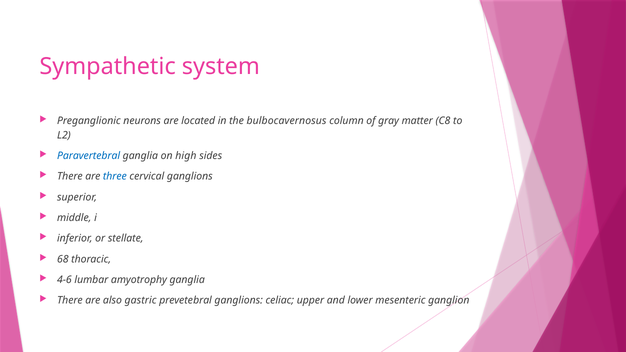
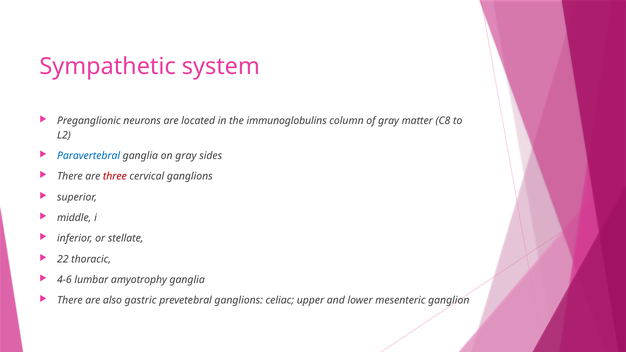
bulbocavernosus: bulbocavernosus -> immunoglobulins (287, 121)
on high: high -> gray (186, 156)
three colour: blue -> red (115, 176)
68: 68 -> 22 (63, 259)
